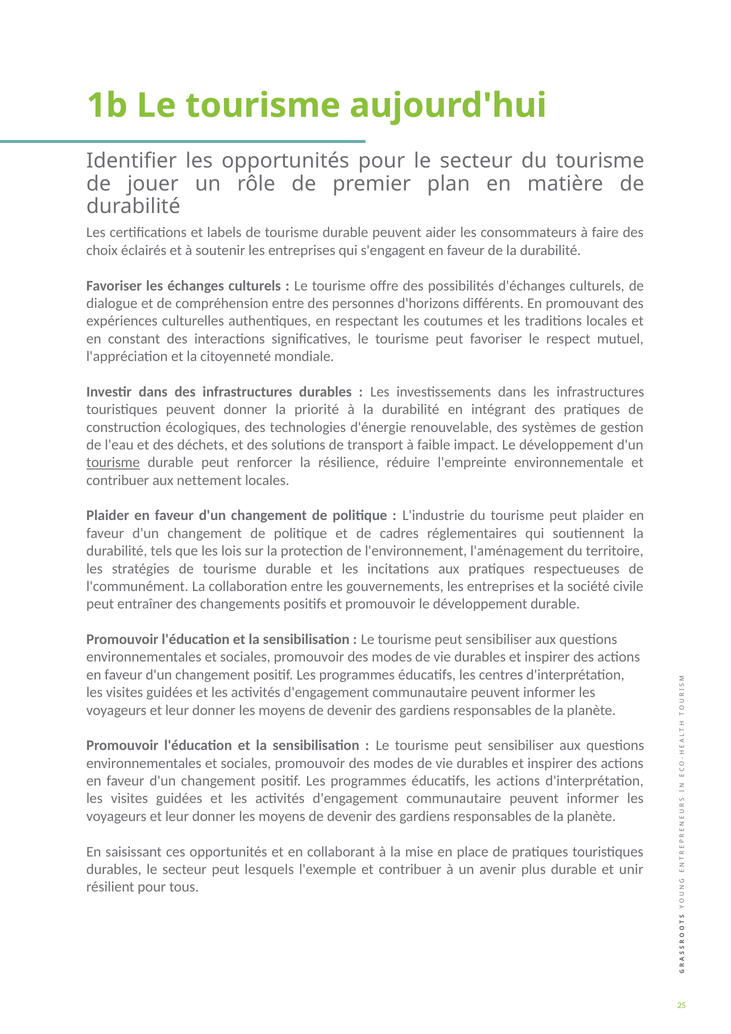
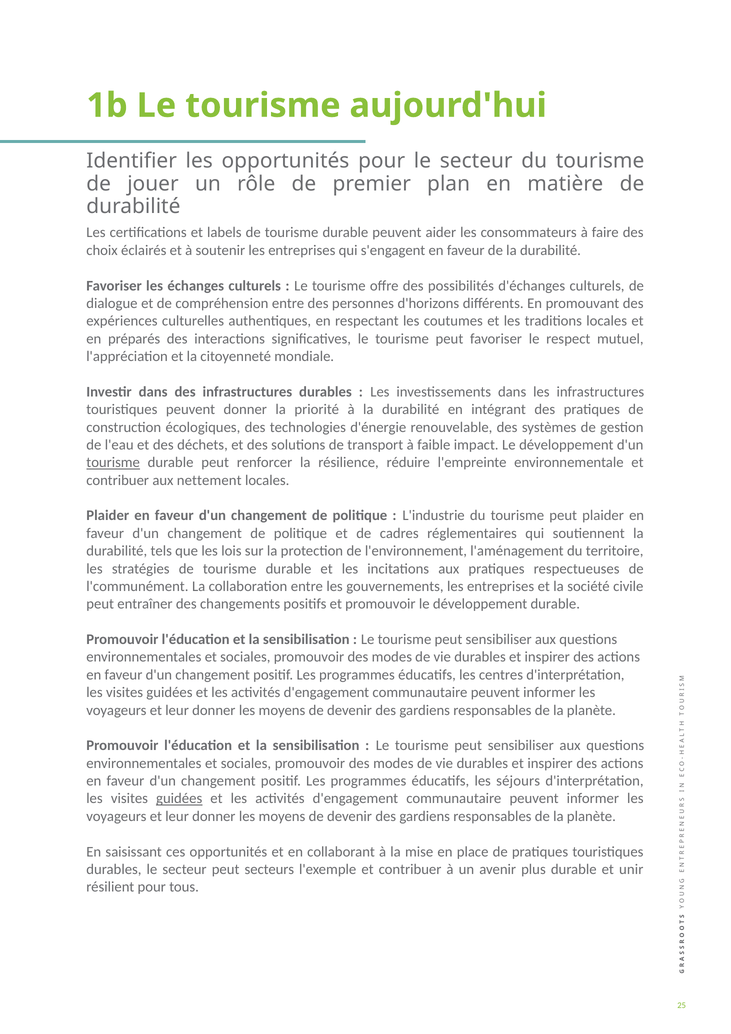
constant: constant -> préparés (134, 339)
les actions: actions -> séjours (518, 781)
guidées underline: none -> present (179, 798)
lesquels: lesquels -> secteurs (269, 869)
